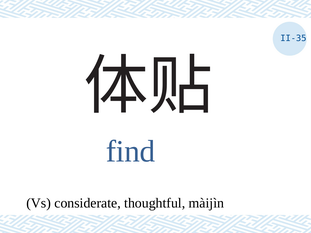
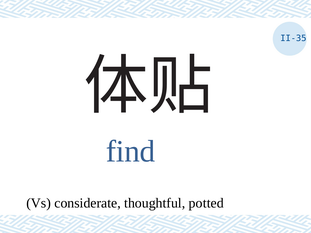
màijìn: màijìn -> potted (206, 203)
